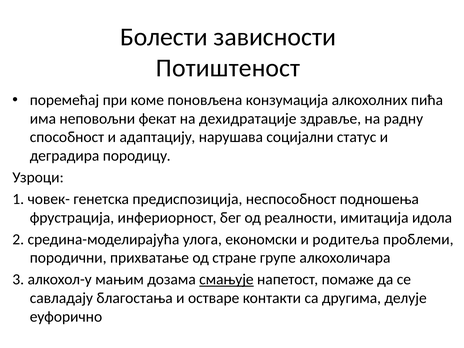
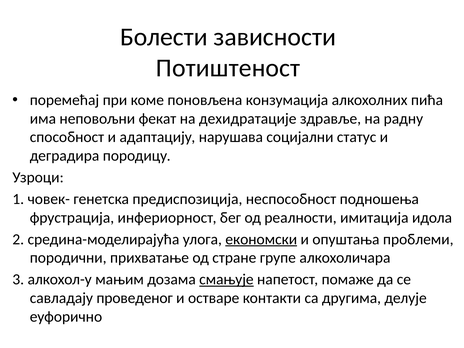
економски underline: none -> present (261, 239)
родитеља: родитеља -> опуштања (346, 239)
благостања: благостања -> проведеног (135, 298)
